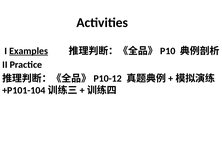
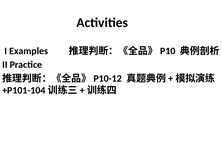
Examples underline: present -> none (29, 51)
